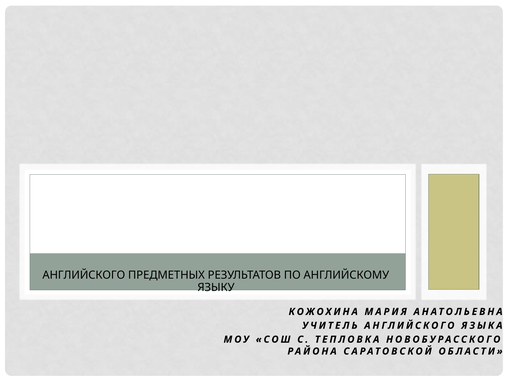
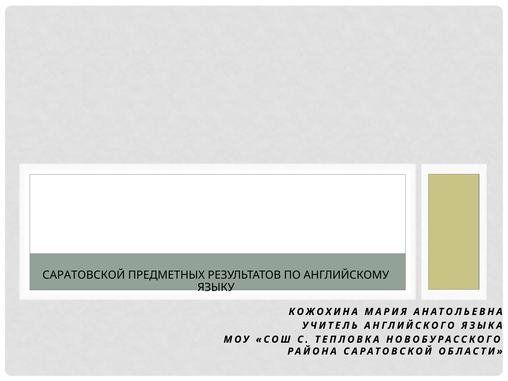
АНГЛИЙСКОГО: АНГЛИЙСКОГО -> САРАТОВСКОЙ (84, 275)
